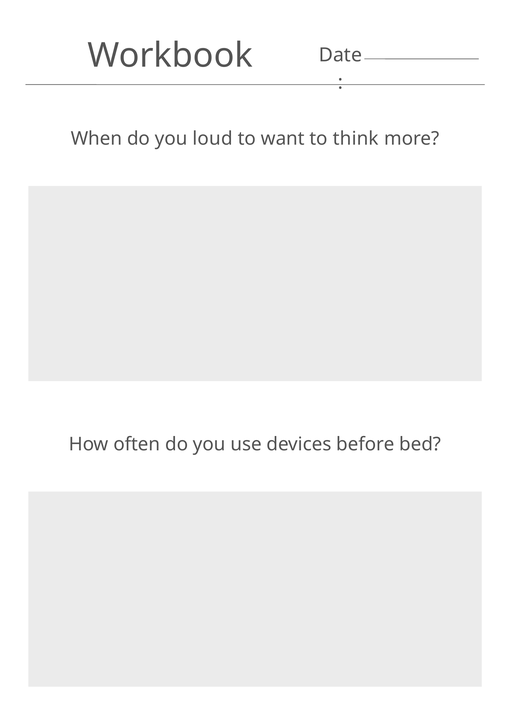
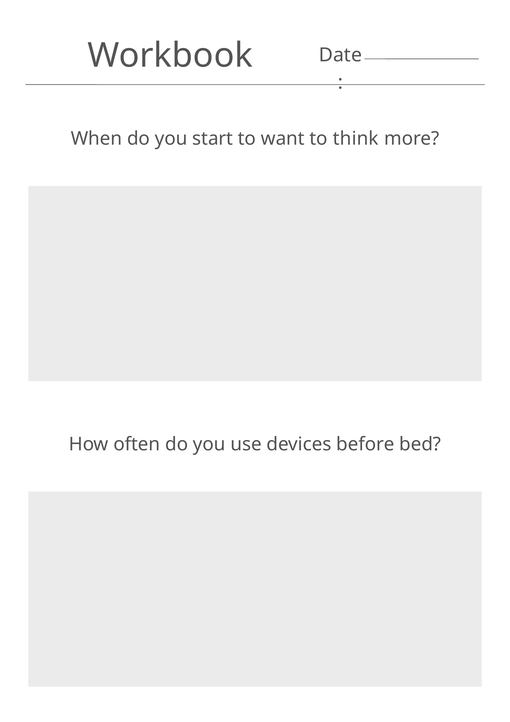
loud: loud -> start (213, 139)
